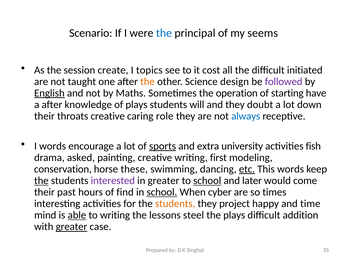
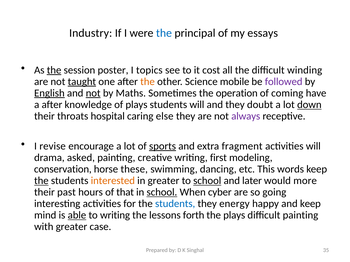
Scenario: Scenario -> Industry (91, 33)
seems: seems -> essays (263, 33)
the underline: none -> present (54, 70)
create: create -> poster (113, 70)
initiated: initiated -> winding (305, 70)
taught underline: none -> present (82, 82)
design: design -> mobile (235, 82)
not underline: none -> present (93, 93)
starting: starting -> coming (287, 93)
down underline: none -> present (309, 105)
throats creative: creative -> hospital (108, 116)
role: role -> else (165, 116)
always colour: blue -> purple (246, 116)
I words: words -> revise (53, 146)
university: university -> fragment (242, 146)
activities fish: fish -> will (313, 146)
etc underline: present -> none (247, 169)
interested colour: purple -> orange (113, 181)
come: come -> more (305, 181)
find: find -> that (125, 193)
times: times -> going (274, 193)
students colour: orange -> blue (175, 204)
project: project -> energy (234, 204)
and time: time -> keep (310, 204)
steel: steel -> forth (194, 216)
difficult addition: addition -> painting (300, 216)
greater underline: present -> none (71, 227)
